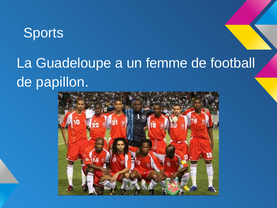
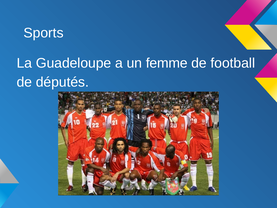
papillon: papillon -> députés (62, 82)
